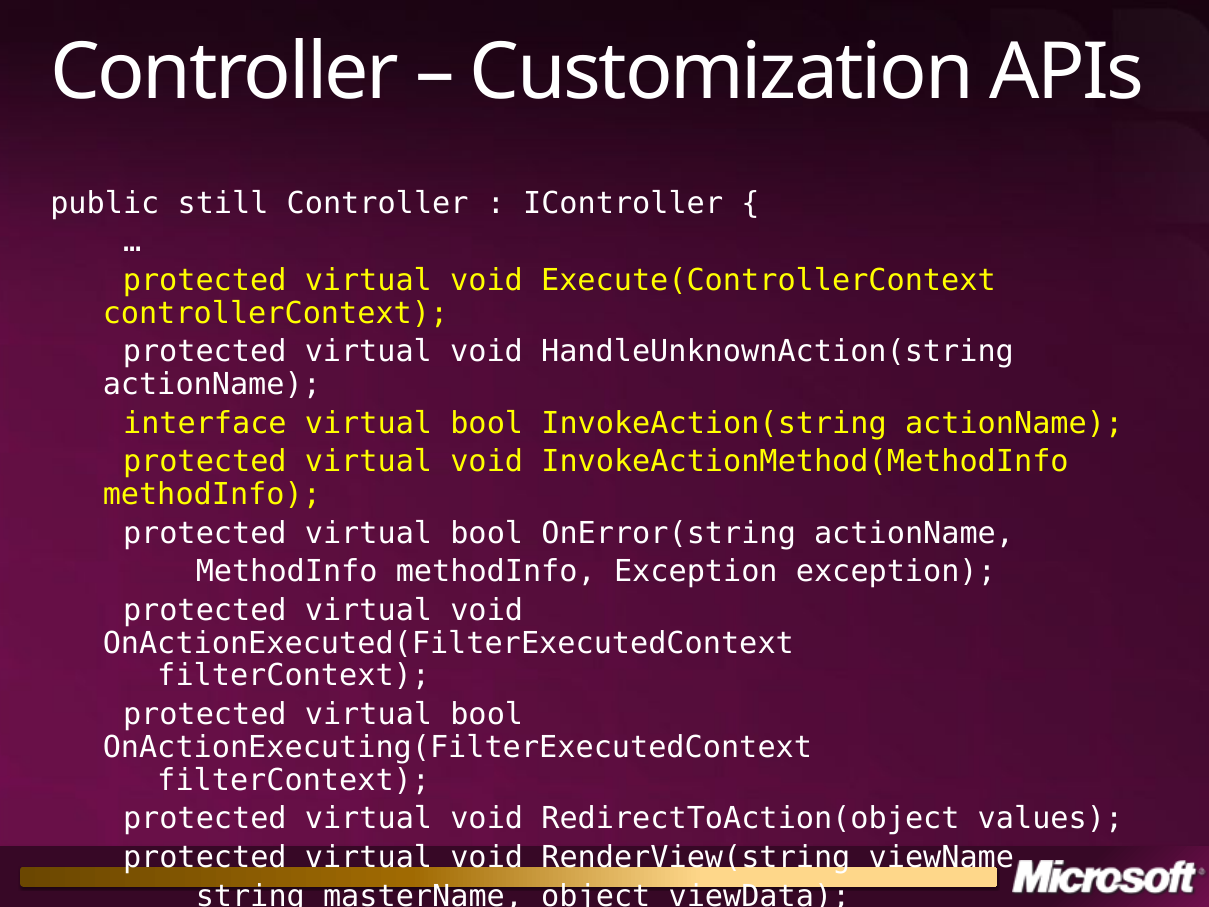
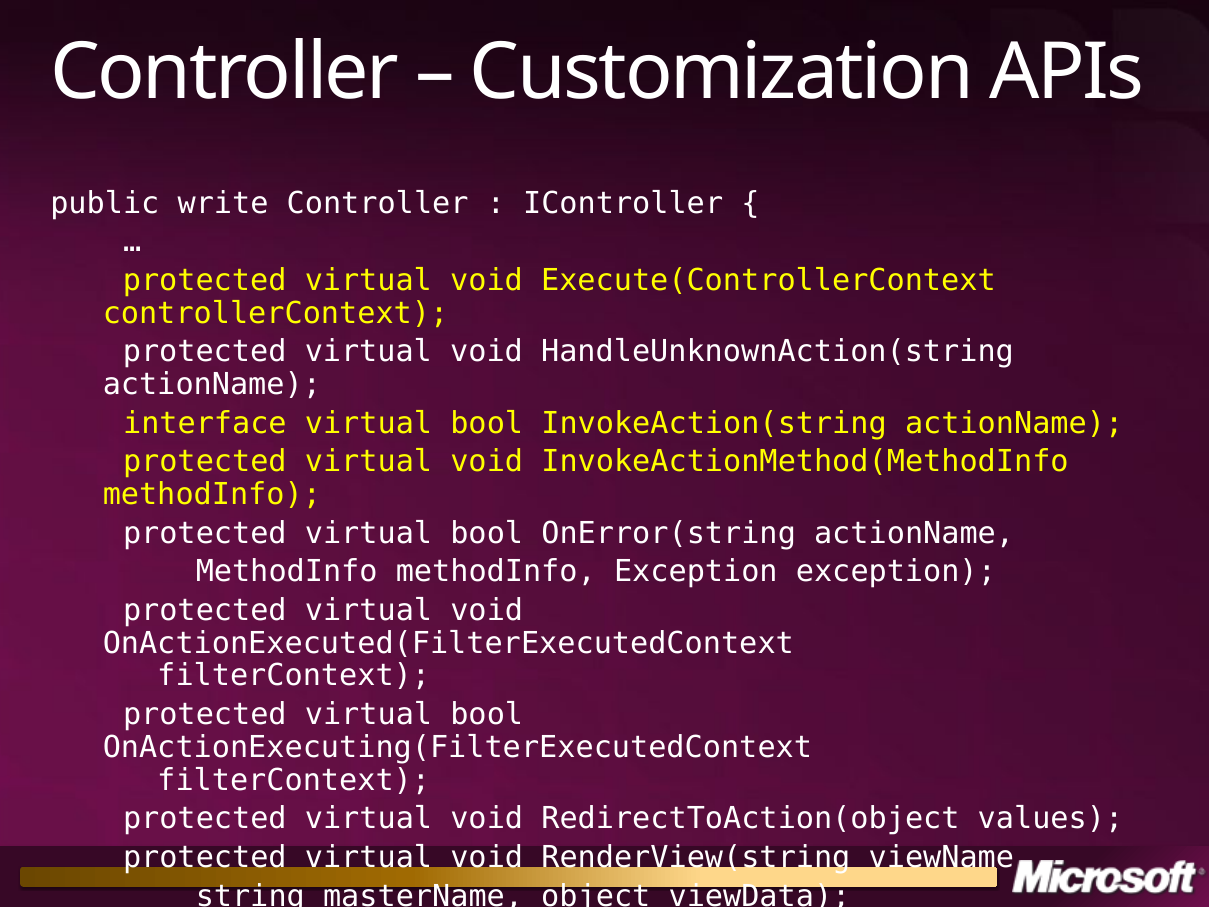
still: still -> write (223, 203)
